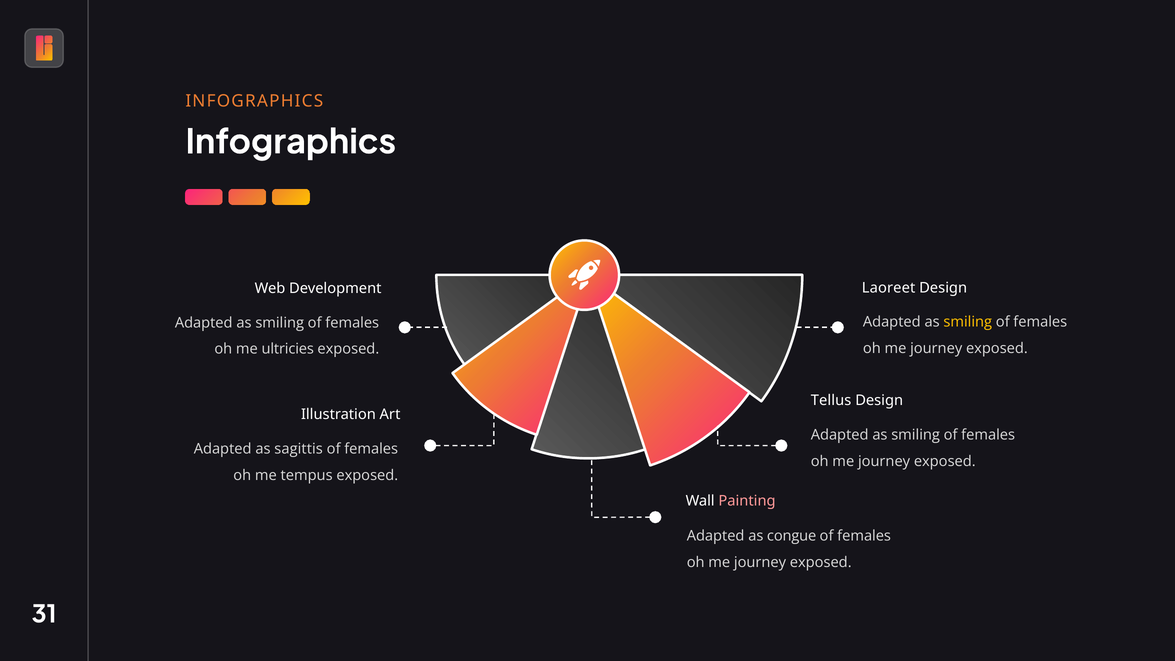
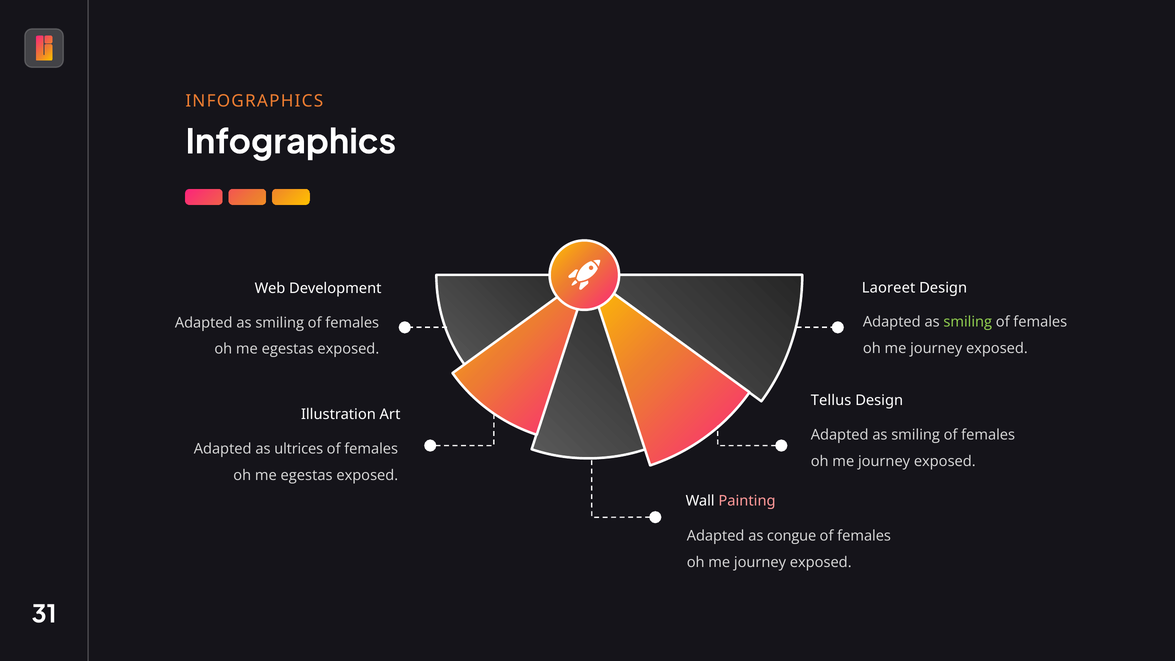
smiling colour: yellow -> light green (968, 322)
ultricies: ultricies -> egestas (288, 349)
sagittis: sagittis -> ultrices (299, 449)
tempus: tempus -> egestas (307, 476)
